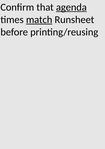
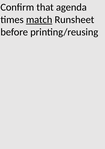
agenda underline: present -> none (71, 7)
